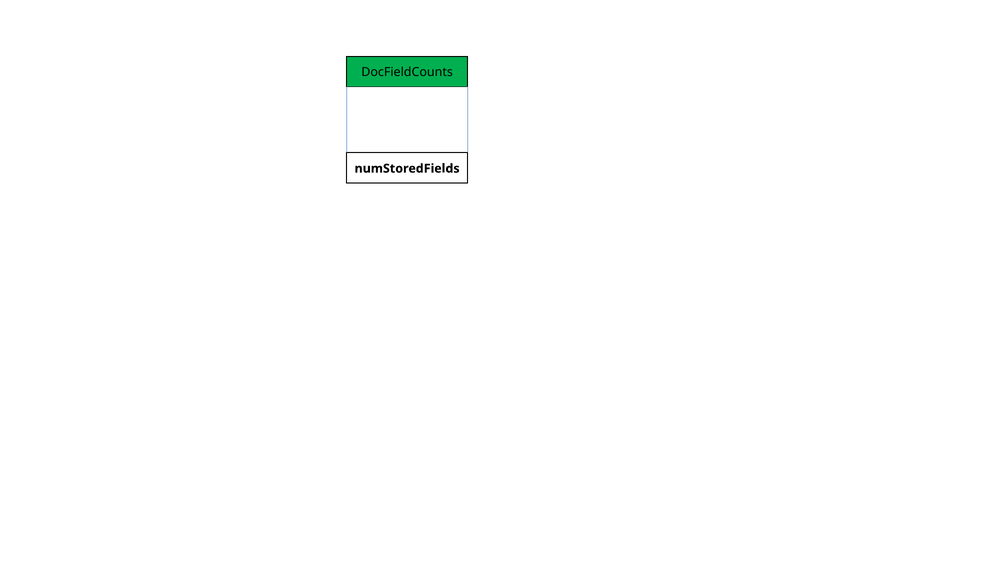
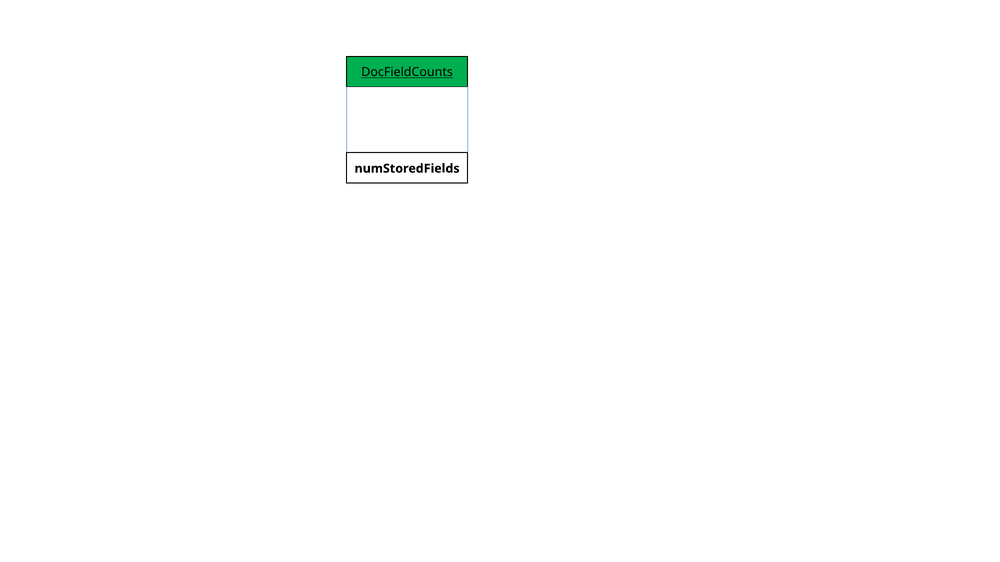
DocFieldCounts underline: none -> present (407, 72)
